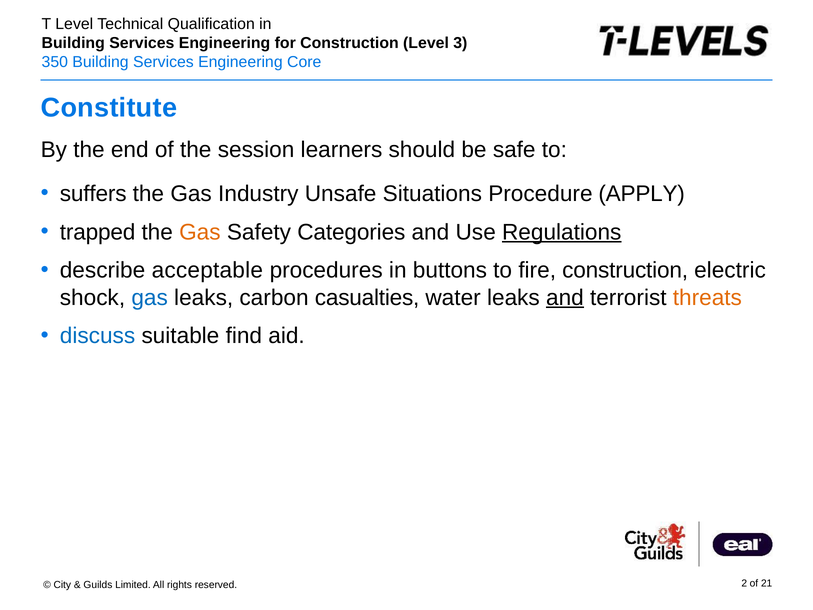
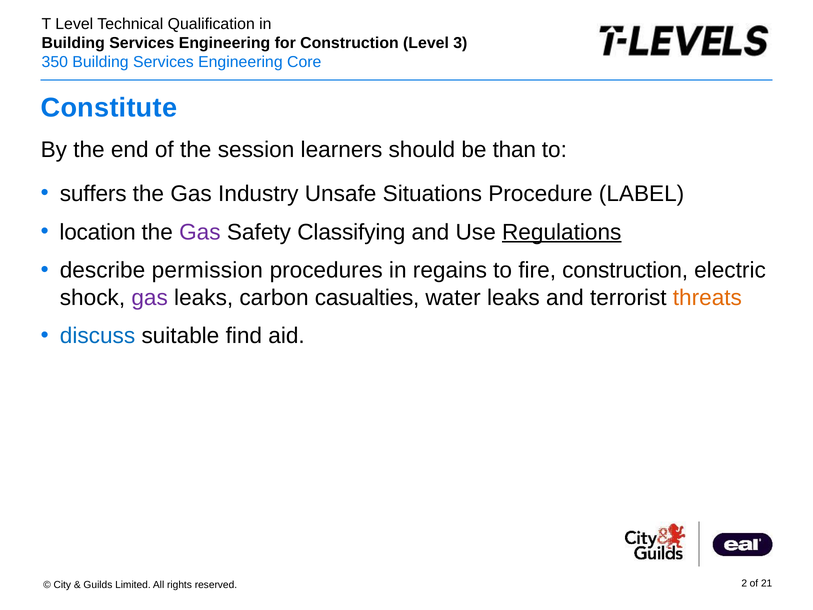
safe: safe -> than (514, 150)
APPLY: APPLY -> LABEL (642, 194)
trapped: trapped -> location (98, 232)
Gas colour: orange -> purple (200, 232)
Categories: Categories -> Classifying (351, 232)
acceptable: acceptable -> permission (207, 270)
buttons: buttons -> regains (450, 270)
gas colour: blue -> purple (150, 297)
and underline: present -> none (565, 297)
